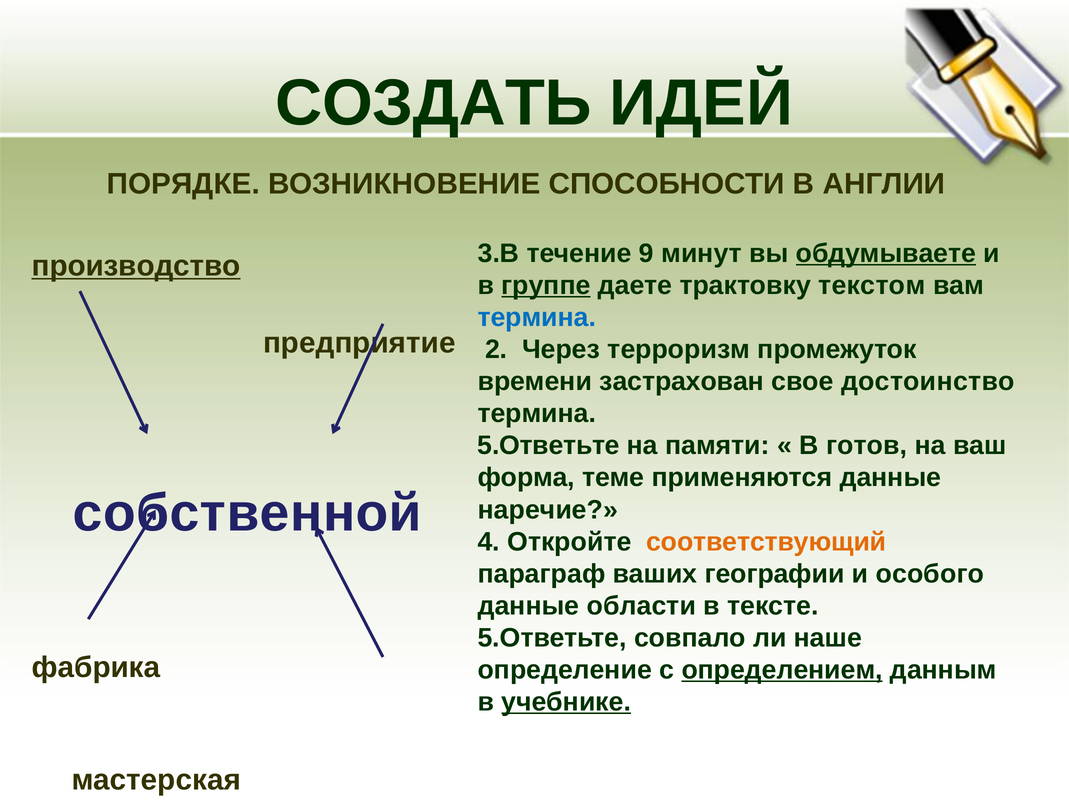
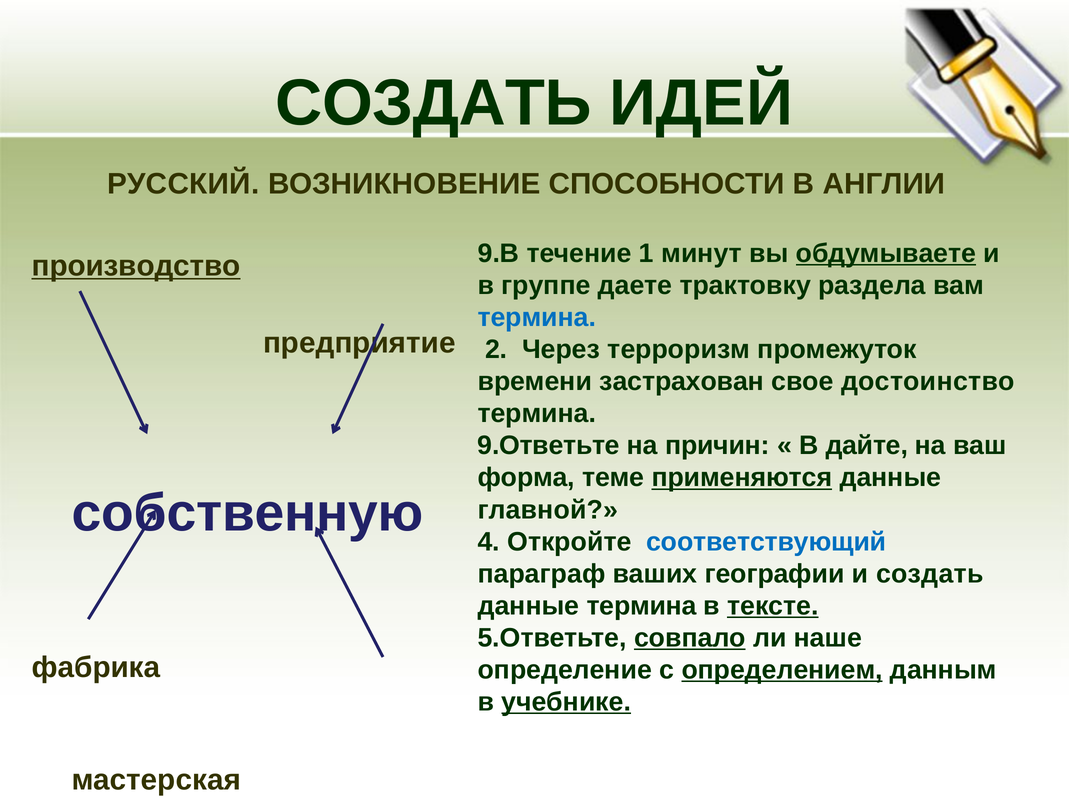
ПОРЯДКЕ: ПОРЯДКЕ -> РУССКИЙ (183, 184)
3.В: 3.В -> 9.В (498, 254)
9: 9 -> 1 (646, 254)
группе underline: present -> none (546, 286)
текстом: текстом -> раздела (872, 286)
5.Ответьте: 5.Ответьте -> 9.Ответьте (549, 446)
памяти: памяти -> причин (717, 446)
готов: готов -> дайте (867, 446)
применяются underline: none -> present (742, 478)
собственной: собственной -> собственную (248, 514)
наречие: наречие -> главной (548, 510)
соответствующий colour: orange -> blue (766, 542)
и особого: особого -> создать (930, 574)
данные области: области -> термина (642, 606)
тексте underline: none -> present (773, 606)
совпало underline: none -> present (690, 638)
